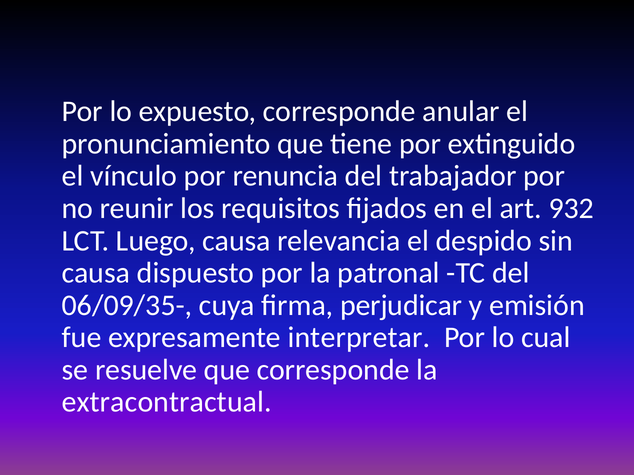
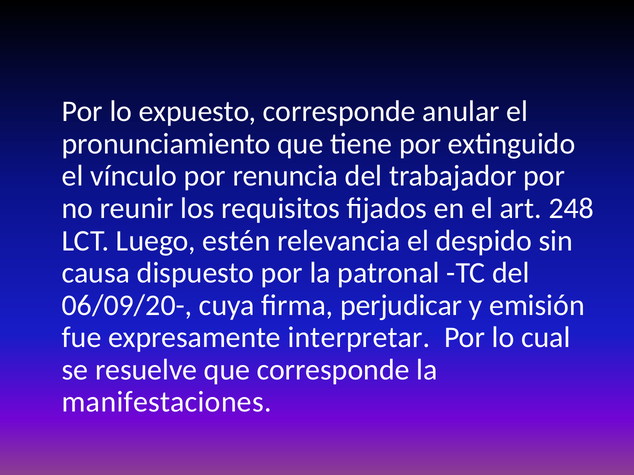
932: 932 -> 248 (571, 209)
Luego causa: causa -> estén (236, 241)
06/09/35-: 06/09/35- -> 06/09/20- (127, 306)
extracontractual: extracontractual -> manifestaciones (167, 403)
